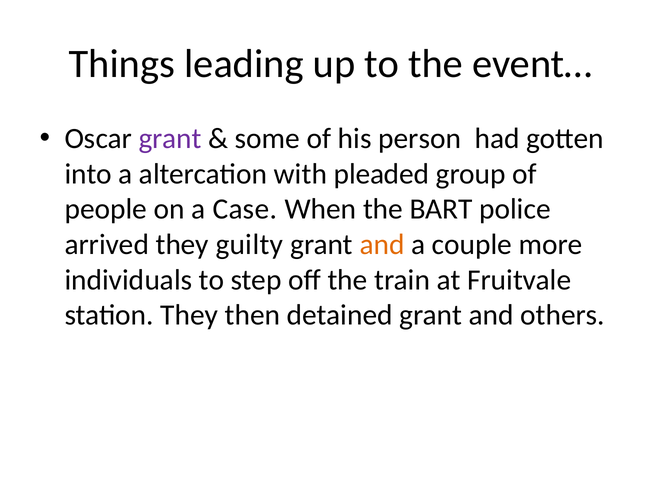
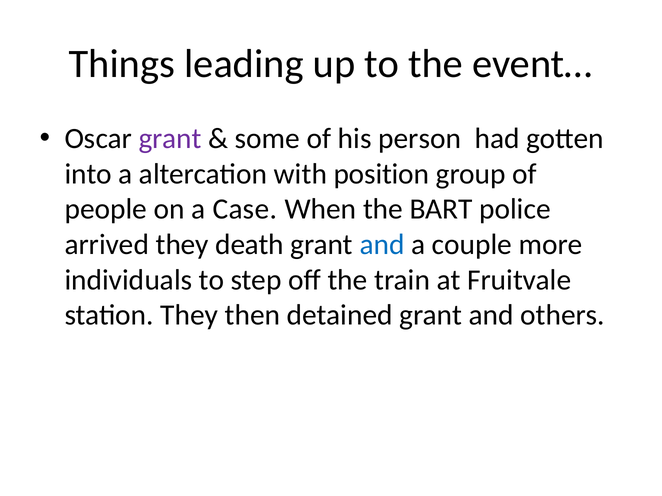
pleaded: pleaded -> position (381, 174)
guilty: guilty -> death (250, 245)
and colour: orange -> blue (382, 245)
